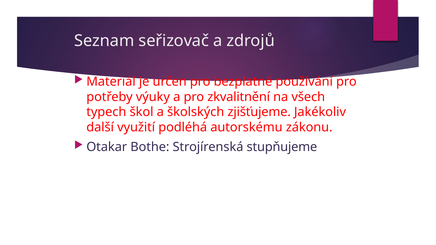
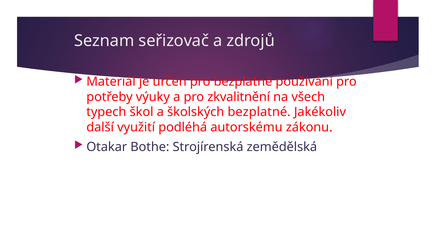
školských zjišťujeme: zjišťujeme -> bezplatné (259, 112)
stupňujeme: stupňujeme -> zemědělská (282, 147)
